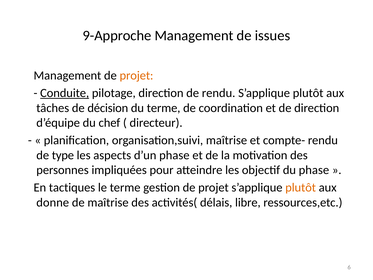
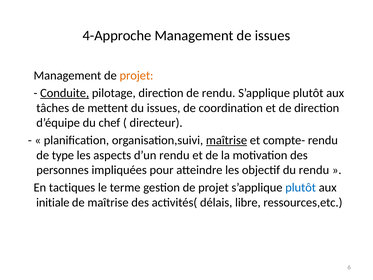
9-Approche: 9-Approche -> 4-Approche (117, 36)
décision: décision -> mettent (108, 108)
du terme: terme -> issues (164, 108)
maîtrise underline: none -> present (227, 140)
d’un phase: phase -> rendu (174, 155)
du phase: phase -> rendu (314, 170)
plutôt colour: orange -> blue (301, 187)
donne: donne -> initiale (53, 202)
